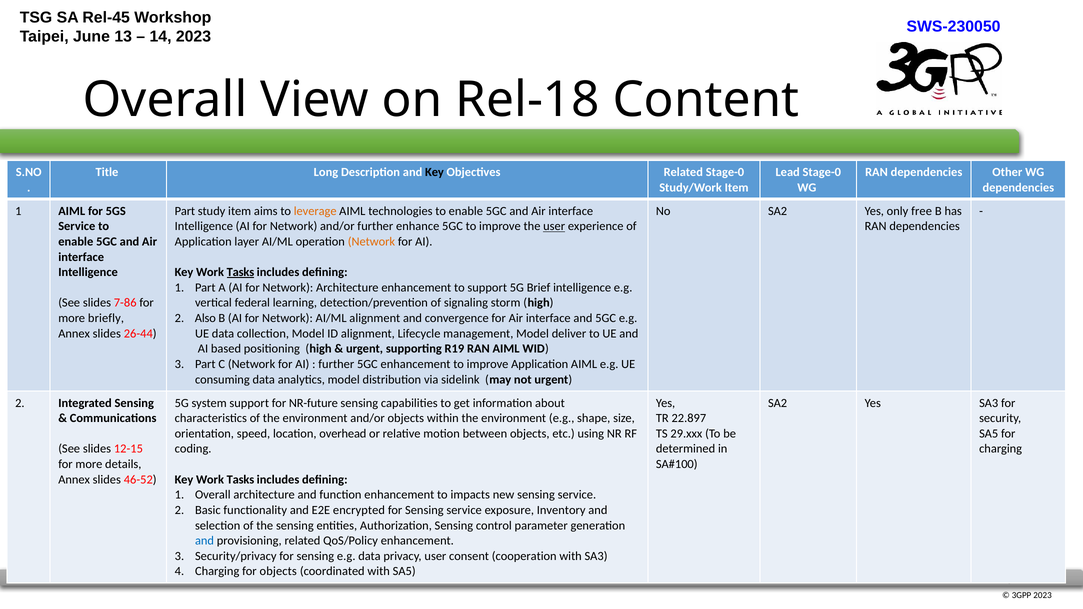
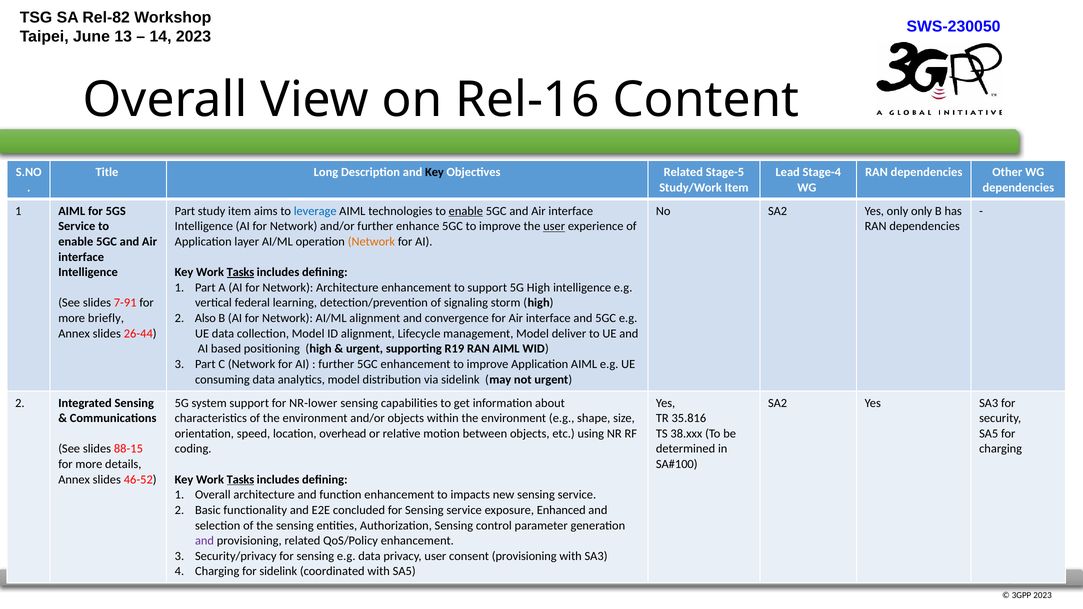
Rel-45: Rel-45 -> Rel-82 (106, 18)
Rel-18: Rel-18 -> Rel-16 (528, 100)
Related Stage-0: Stage-0 -> Stage-5 (725, 172)
Lead Stage-0: Stage-0 -> Stage-4 (822, 172)
leverage colour: orange -> blue (315, 211)
enable underline: none -> present (466, 211)
only free: free -> only (922, 211)
5G Brief: Brief -> High (538, 288)
7-86: 7-86 -> 7-91 (125, 303)
NR-future: NR-future -> NR-lower (313, 403)
22.897: 22.897 -> 35.816 (689, 418)
29.xxx: 29.xxx -> 38.xxx (686, 434)
12-15: 12-15 -> 88-15 (128, 449)
Tasks underline: none -> present (240, 480)
encrypted: encrypted -> concluded (359, 510)
Inventory: Inventory -> Enhanced (561, 510)
and colour: blue -> purple (205, 541)
consent cooperation: cooperation -> provisioning (524, 556)
for objects: objects -> sidelink (278, 572)
